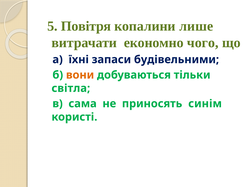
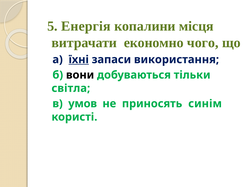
Повітря: Повітря -> Енергія (86, 26)
лише: лише -> місця (196, 26)
їхні underline: none -> present (79, 59)
будівельними: будівельними -> використання (177, 59)
вони colour: orange -> black (80, 75)
сама: сама -> умов (83, 103)
